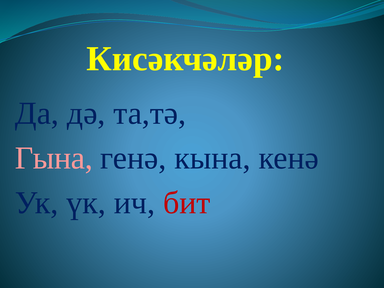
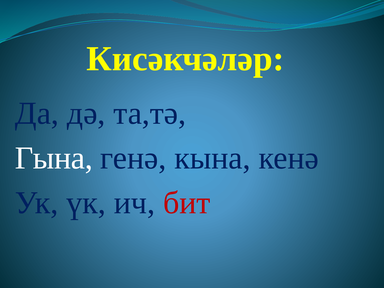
Гына colour: pink -> white (54, 158)
